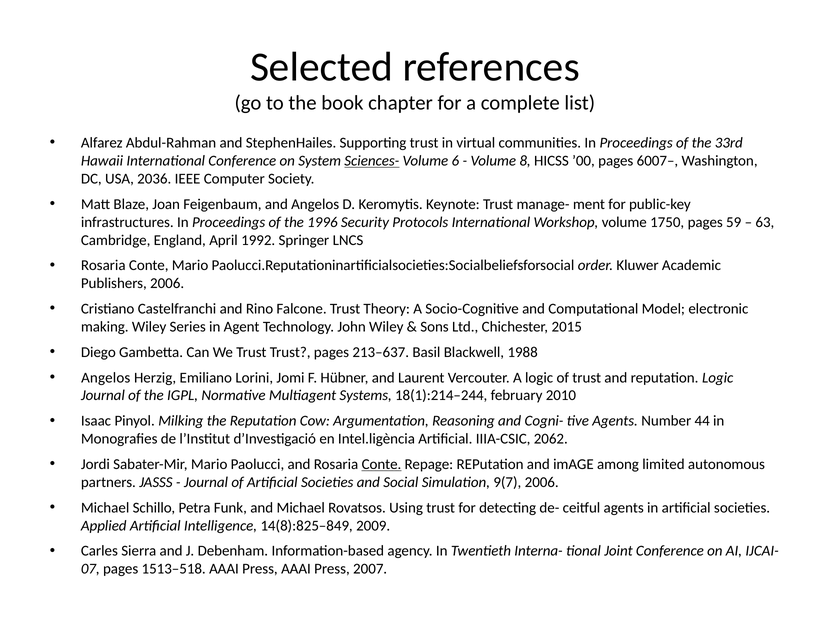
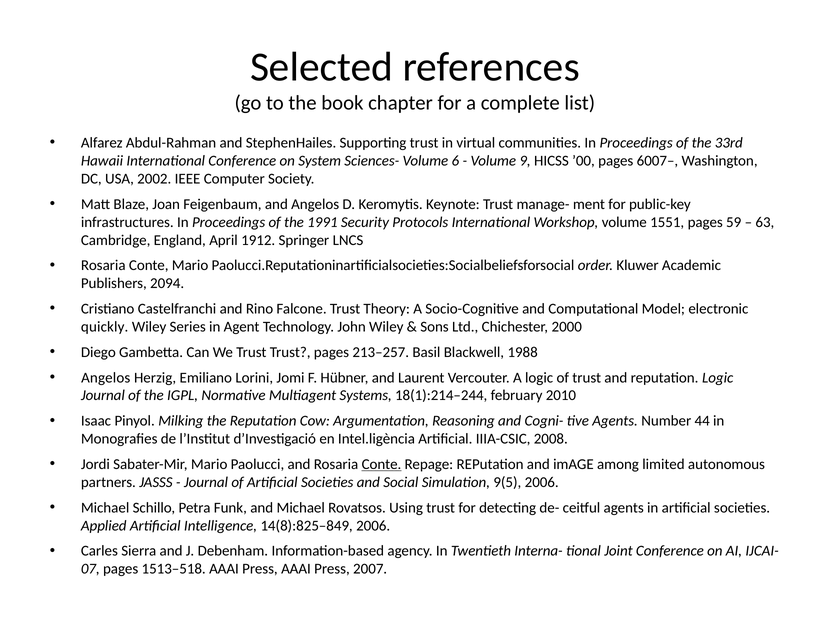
Sciences- underline: present -> none (372, 161)
8: 8 -> 9 (525, 161)
2036: 2036 -> 2002 (154, 179)
1996: 1996 -> 1991 (322, 222)
1750: 1750 -> 1551 (667, 222)
1992: 1992 -> 1912 (258, 240)
Publishers 2006: 2006 -> 2094 (167, 284)
making: making -> quickly (105, 327)
2015: 2015 -> 2000 (567, 327)
213–637: 213–637 -> 213–257 (381, 352)
2062: 2062 -> 2008 (551, 439)
9(7: 9(7 -> 9(5 (507, 483)
14(8):825–849 2009: 2009 -> 2006 (373, 526)
